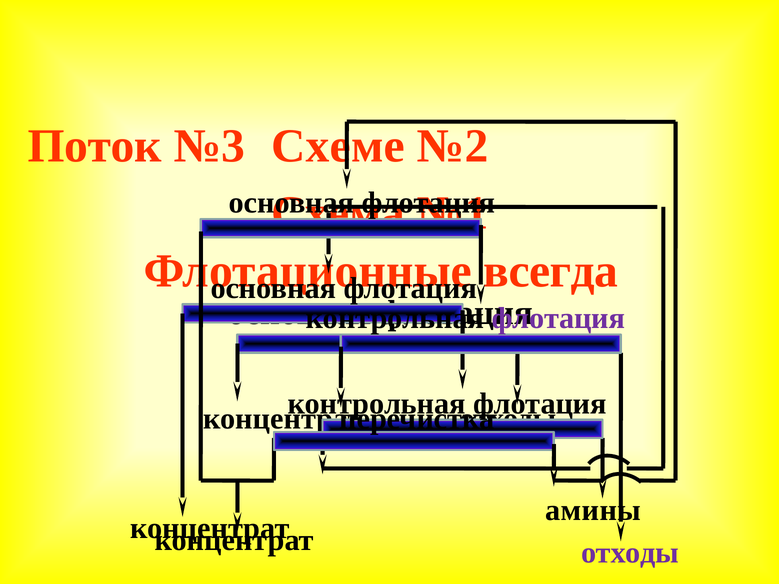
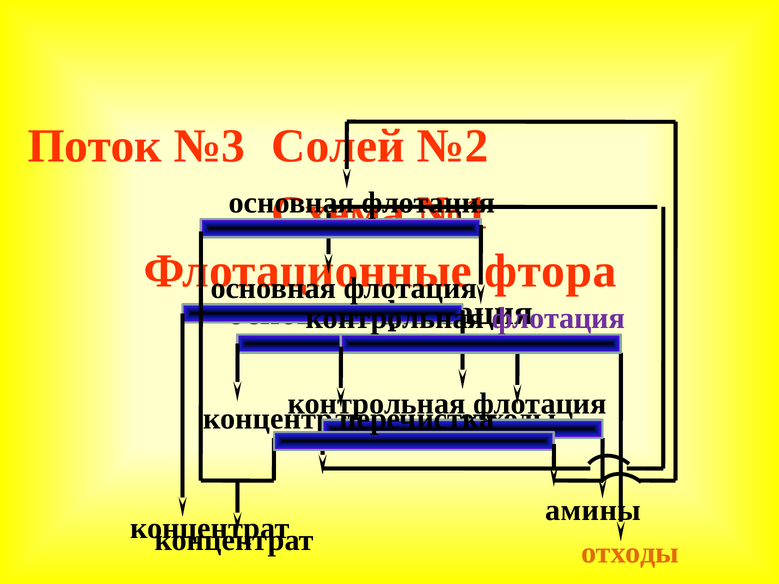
Схеме: Схеме -> Солей (338, 146)
всегда: всегда -> фтора (550, 271)
отходы colour: purple -> orange (630, 553)
